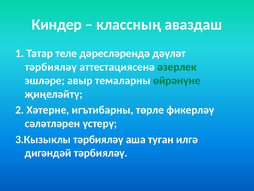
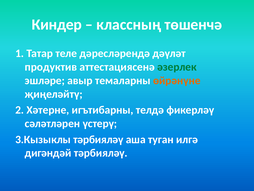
аваздаш: аваздаш -> төшенчә (193, 25)
тәрбияләү: тәрбияләү -> продуктив (51, 67)
өйрәнүне colour: green -> orange (177, 80)
төрле: төрле -> телдә (150, 110)
